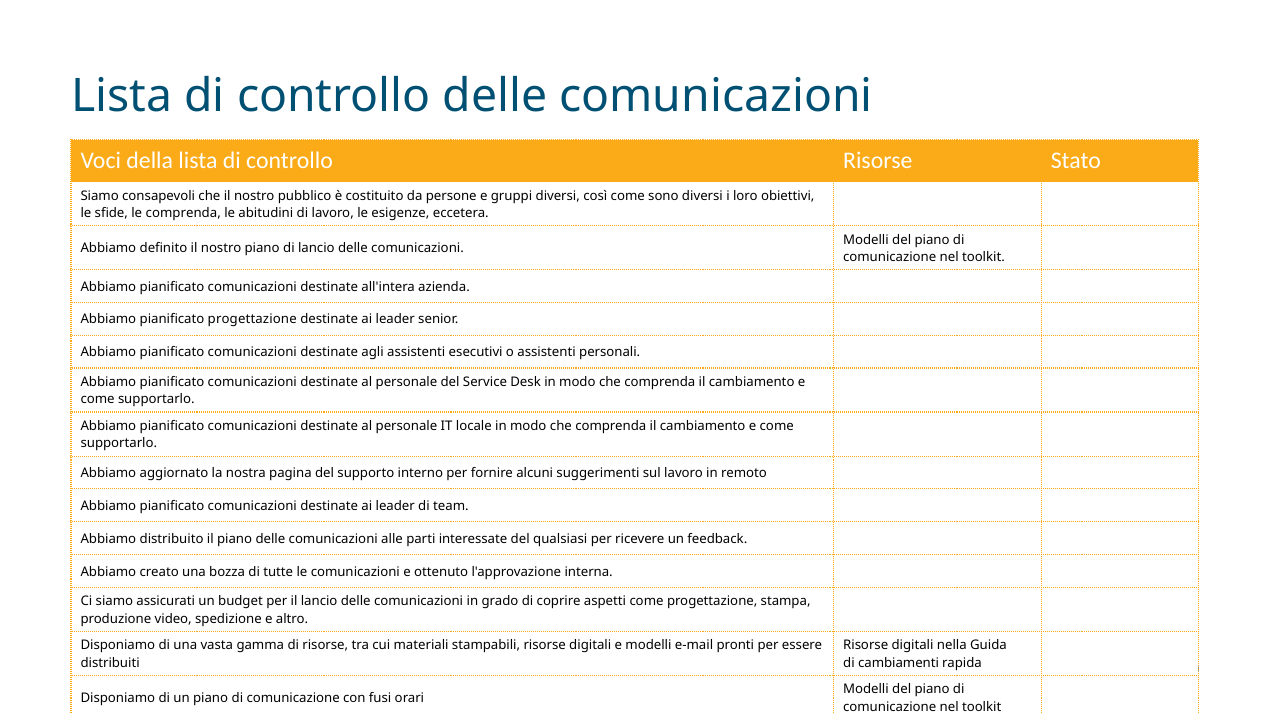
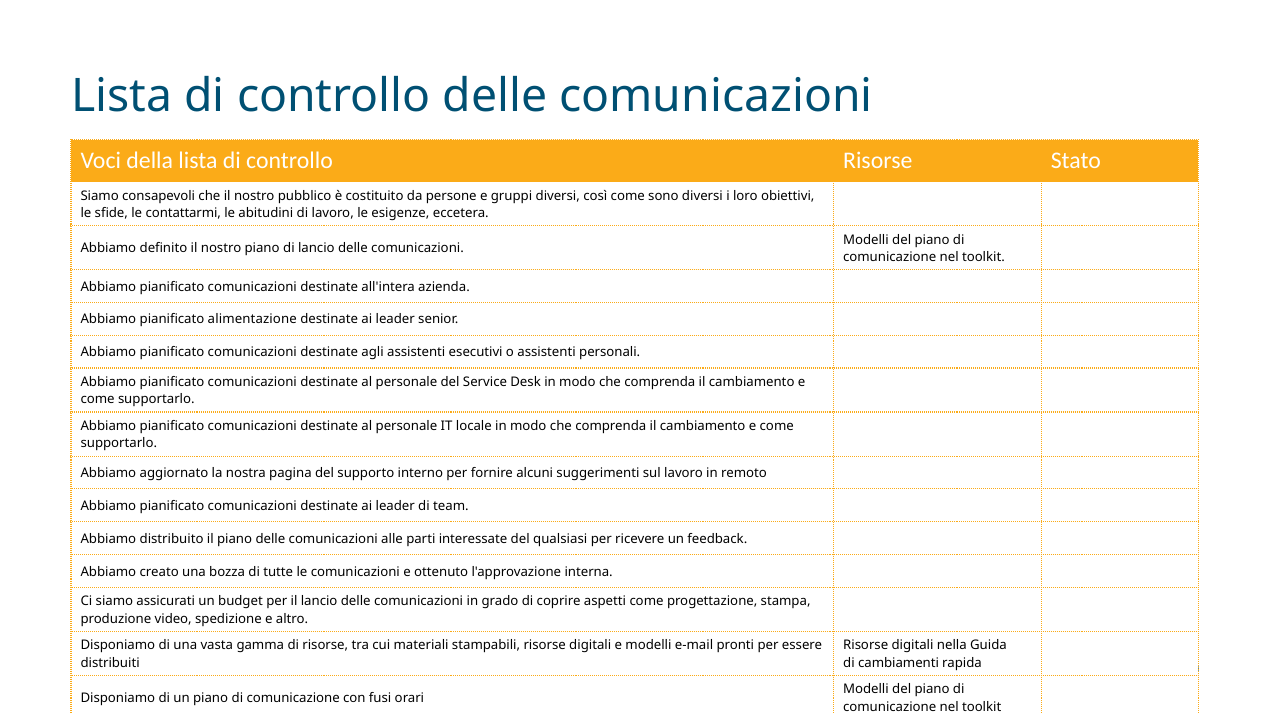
le comprenda: comprenda -> contattarmi (183, 213)
pianificato progettazione: progettazione -> alimentazione (252, 320)
